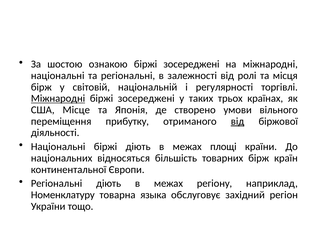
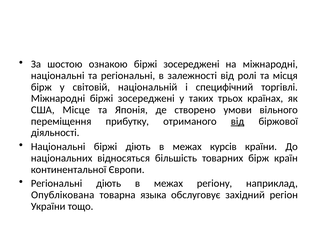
регулярності: регулярності -> специфічний (224, 87)
Міжнародні underline: present -> none (58, 98)
площі: площі -> курсів (223, 147)
Номенклатуру: Номенклатуру -> Опублікована (63, 195)
